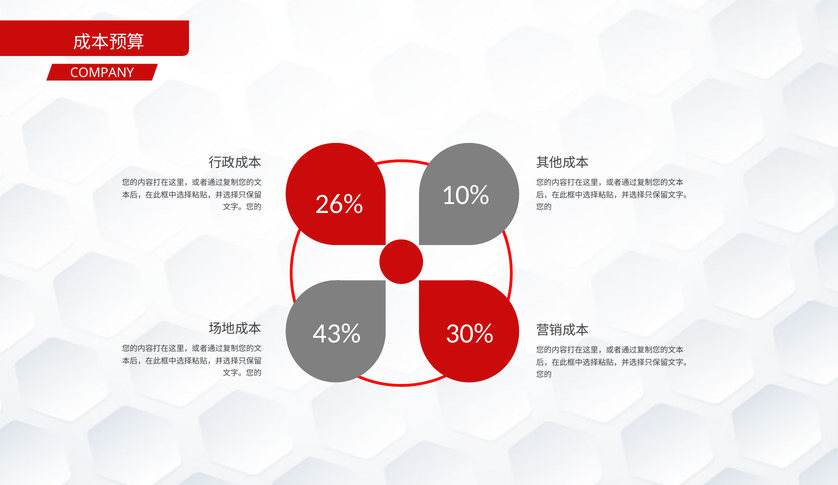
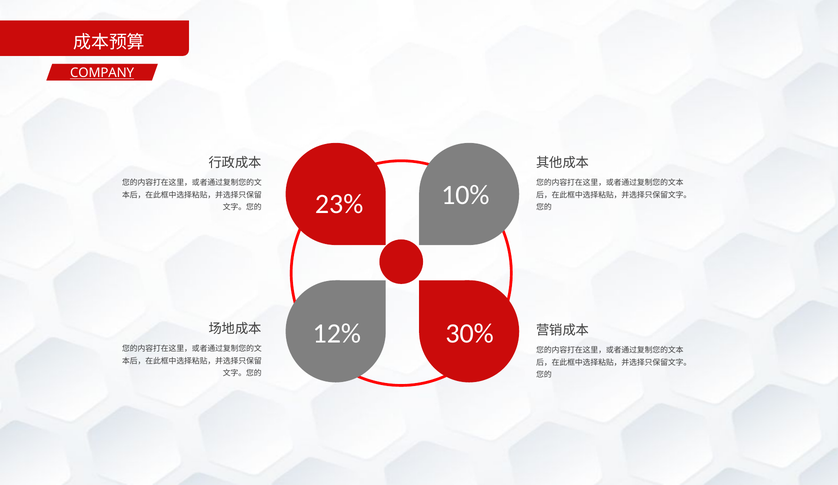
COMPANY underline: none -> present (102, 73)
26%: 26% -> 23% (339, 204)
43%: 43% -> 12% (337, 334)
